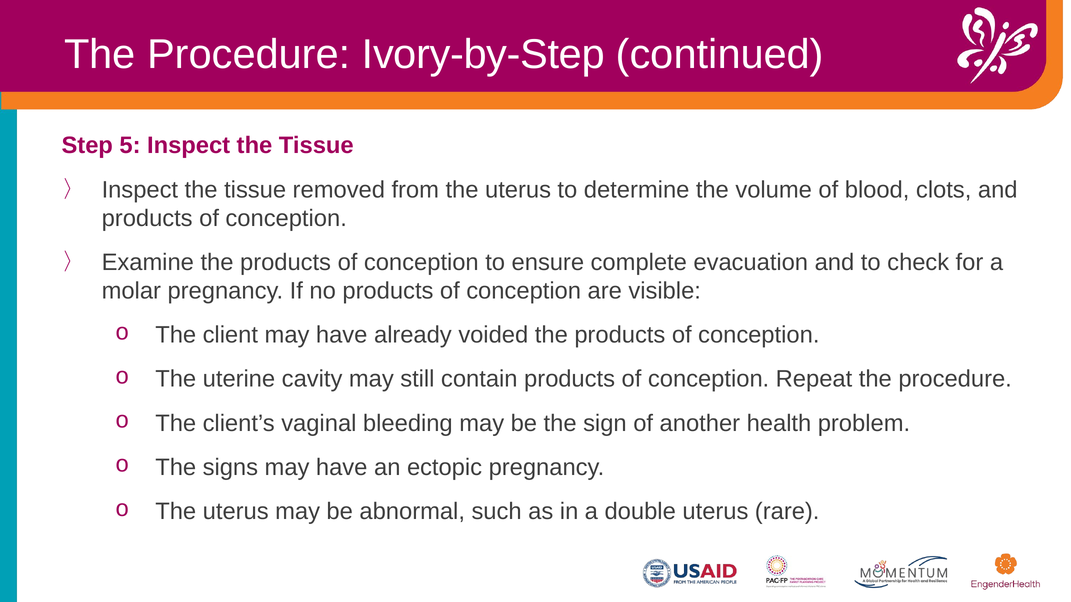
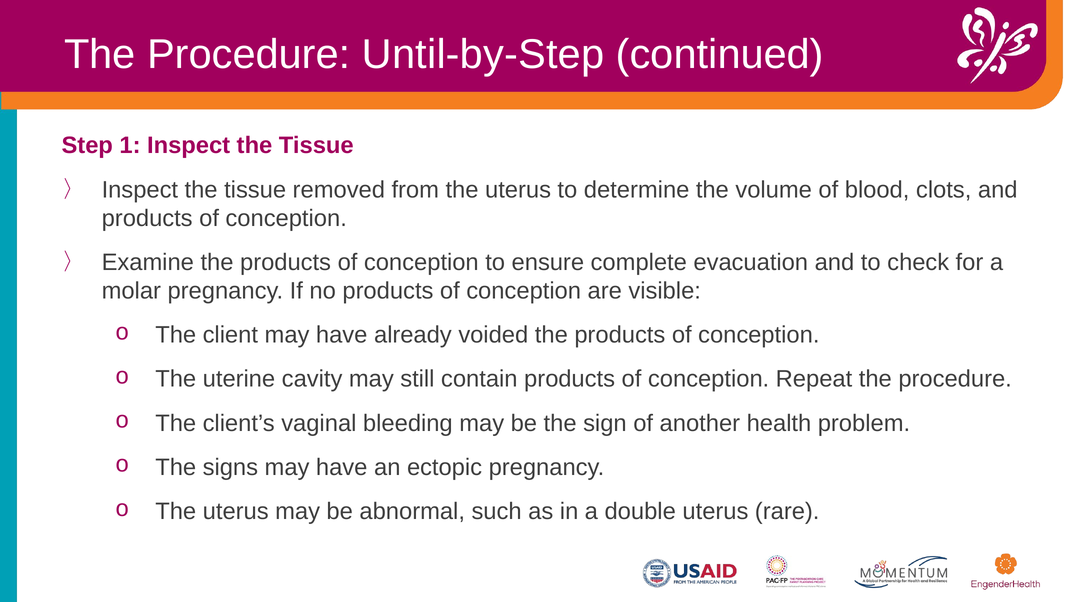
Ivory-by-Step: Ivory-by-Step -> Until-by-Step (483, 54)
5: 5 -> 1 (130, 146)
